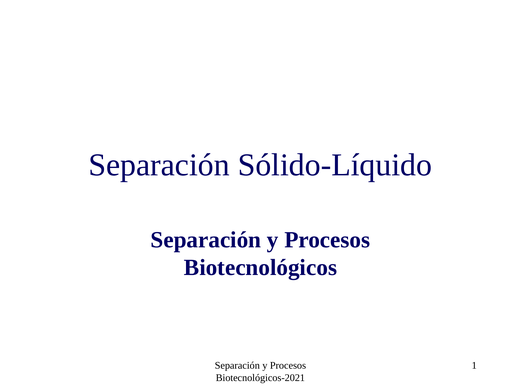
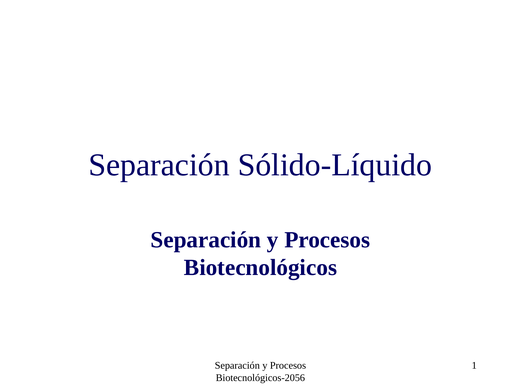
Biotecnológicos-2021: Biotecnológicos-2021 -> Biotecnológicos-2056 (260, 378)
